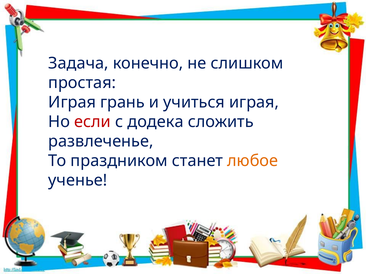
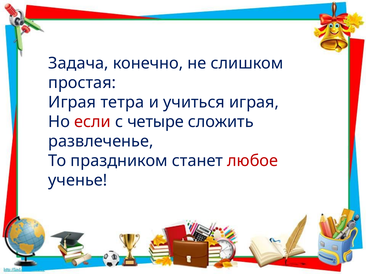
грань: грань -> тетра (122, 103)
додека: додека -> четыре (156, 122)
любое colour: orange -> red (253, 161)
